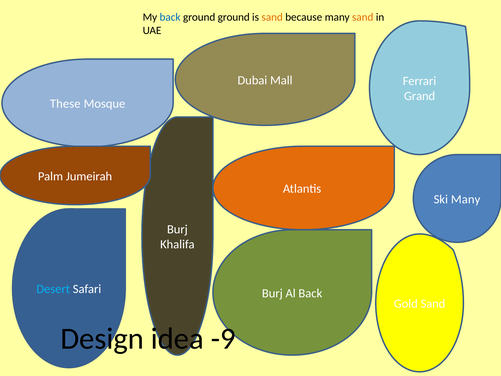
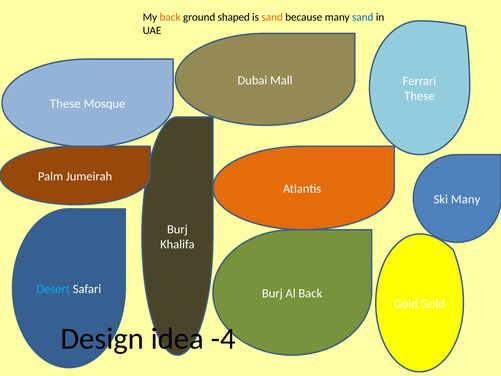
back colour: blue -> orange (170, 17)
ground ground: ground -> shaped (234, 17)
sand colour: orange -> blue (363, 17)
Grand: Grand -> These (419, 96)
Gold Sand: Sand -> Gold (433, 304)
-9: -9 -> -4 (223, 339)
